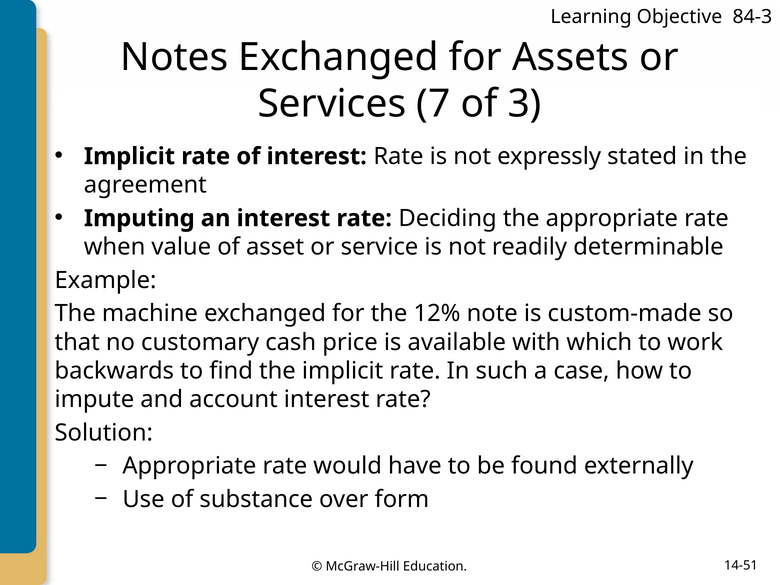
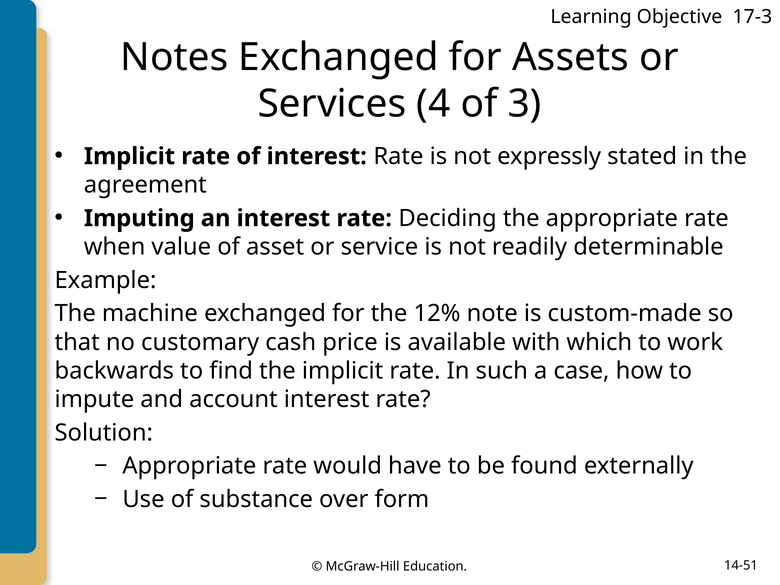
84-3: 84-3 -> 17-3 (752, 17)
7: 7 -> 4 (433, 104)
